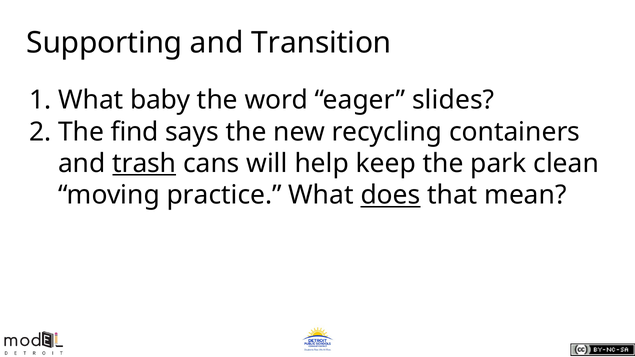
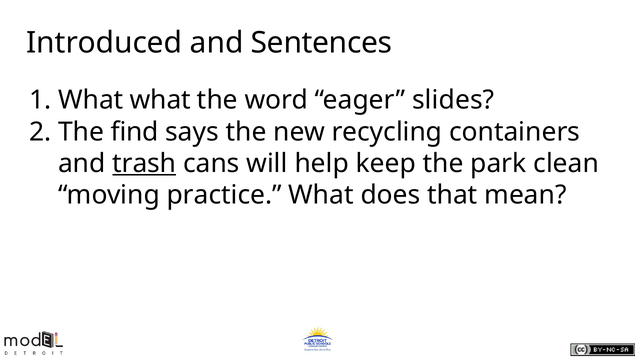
Supporting: Supporting -> Introduced (104, 43)
Transition: Transition -> Sentences (321, 43)
What baby: baby -> what (160, 100)
does underline: present -> none (390, 195)
